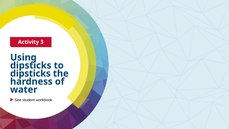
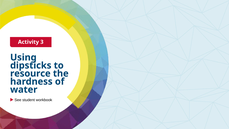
dipsticks: dipsticks -> resource (30, 73)
